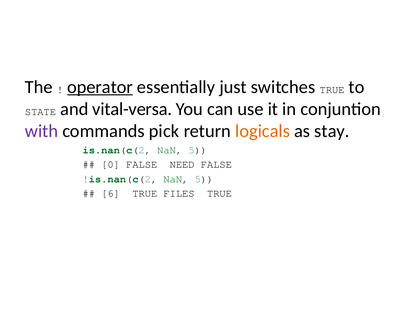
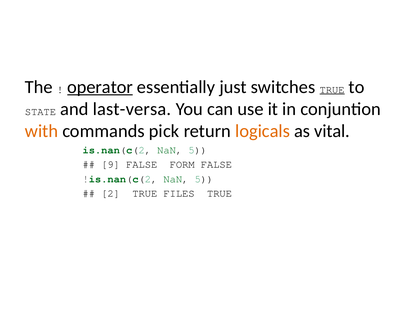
TRUE underline: none -> present (332, 90)
vital-versa: vital-versa -> last-versa (132, 109)
with colour: purple -> orange (42, 131)
stay: stay -> vital (332, 131)
0: 0 -> 9 (111, 165)
NEED: NEED -> FORM (182, 165)
6: 6 -> 2 (111, 194)
